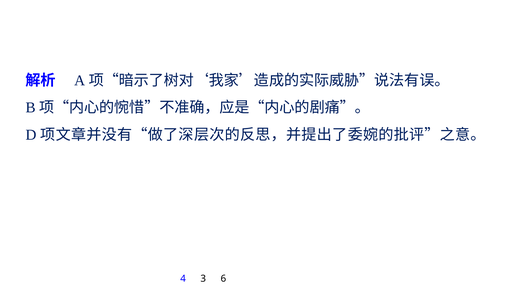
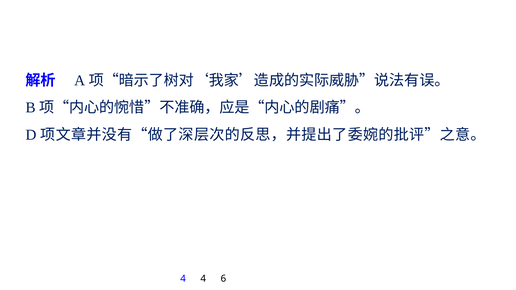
4 3: 3 -> 4 (203, 279)
